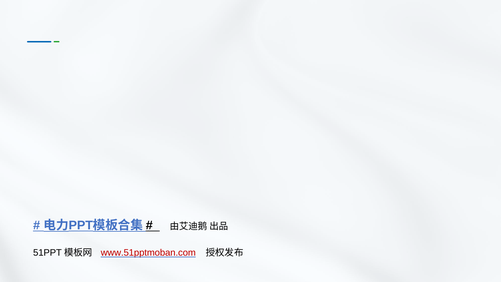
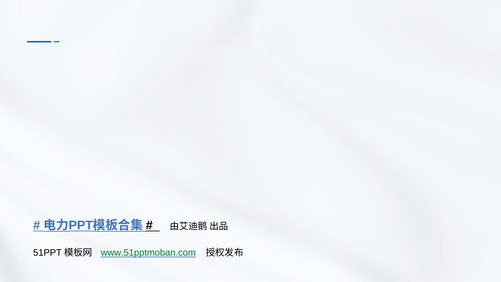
www.51pptmoban.com colour: red -> green (148, 253)
